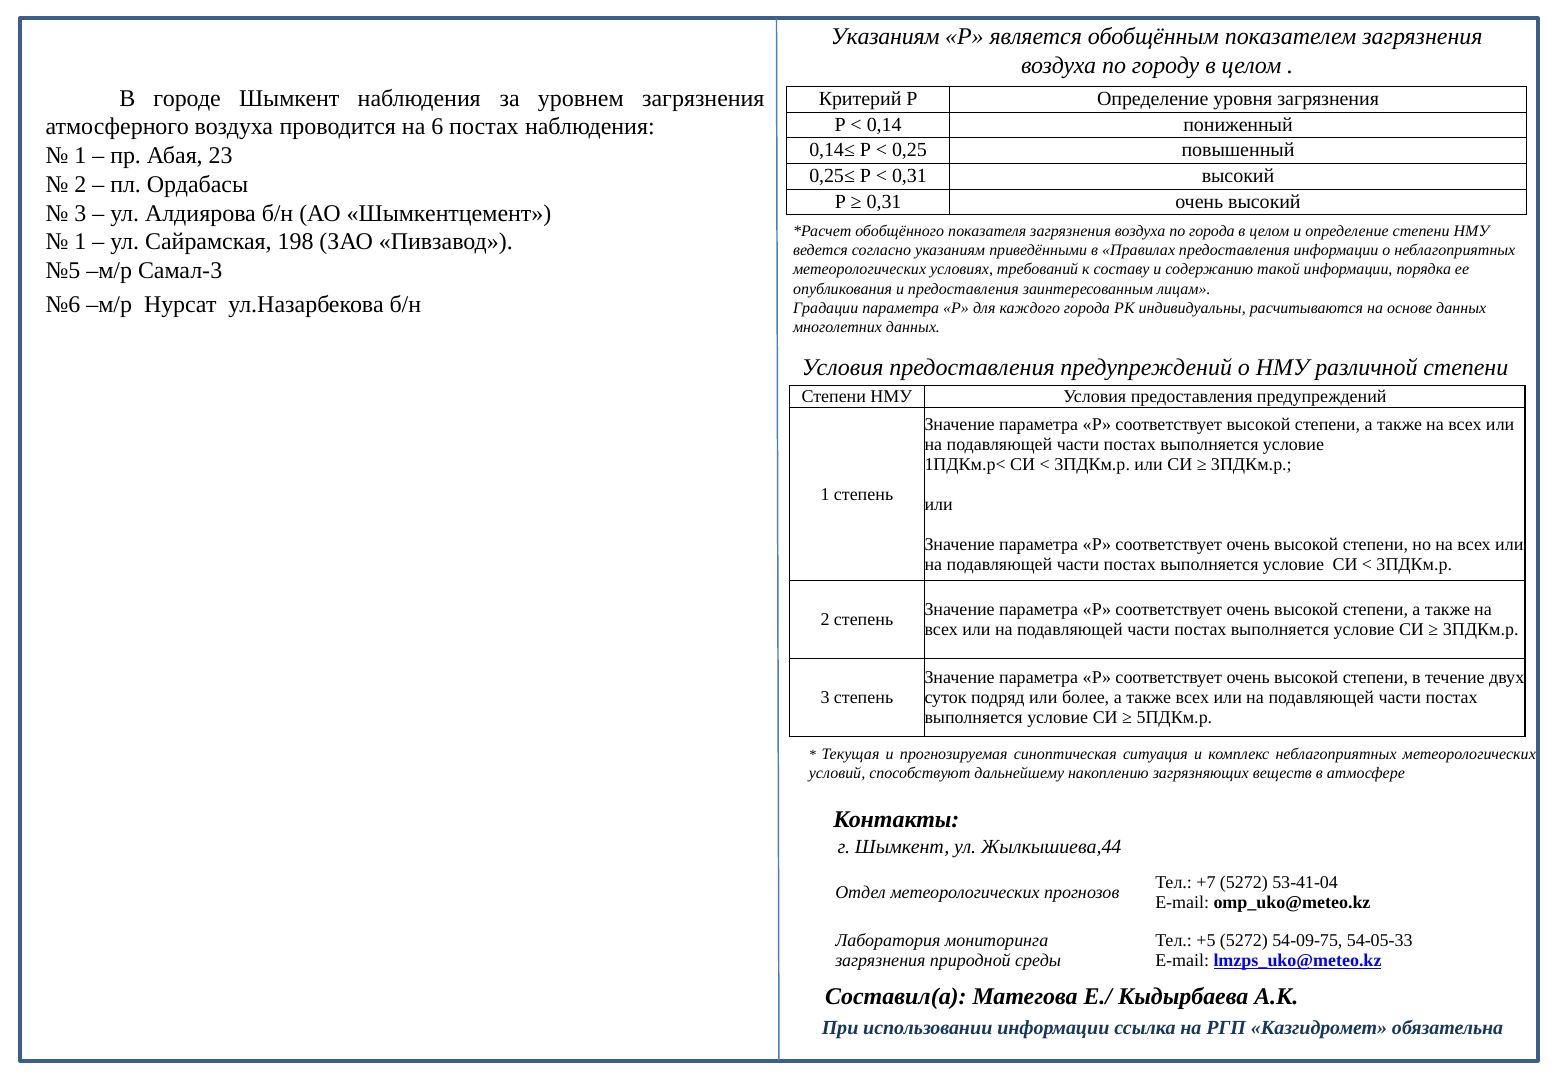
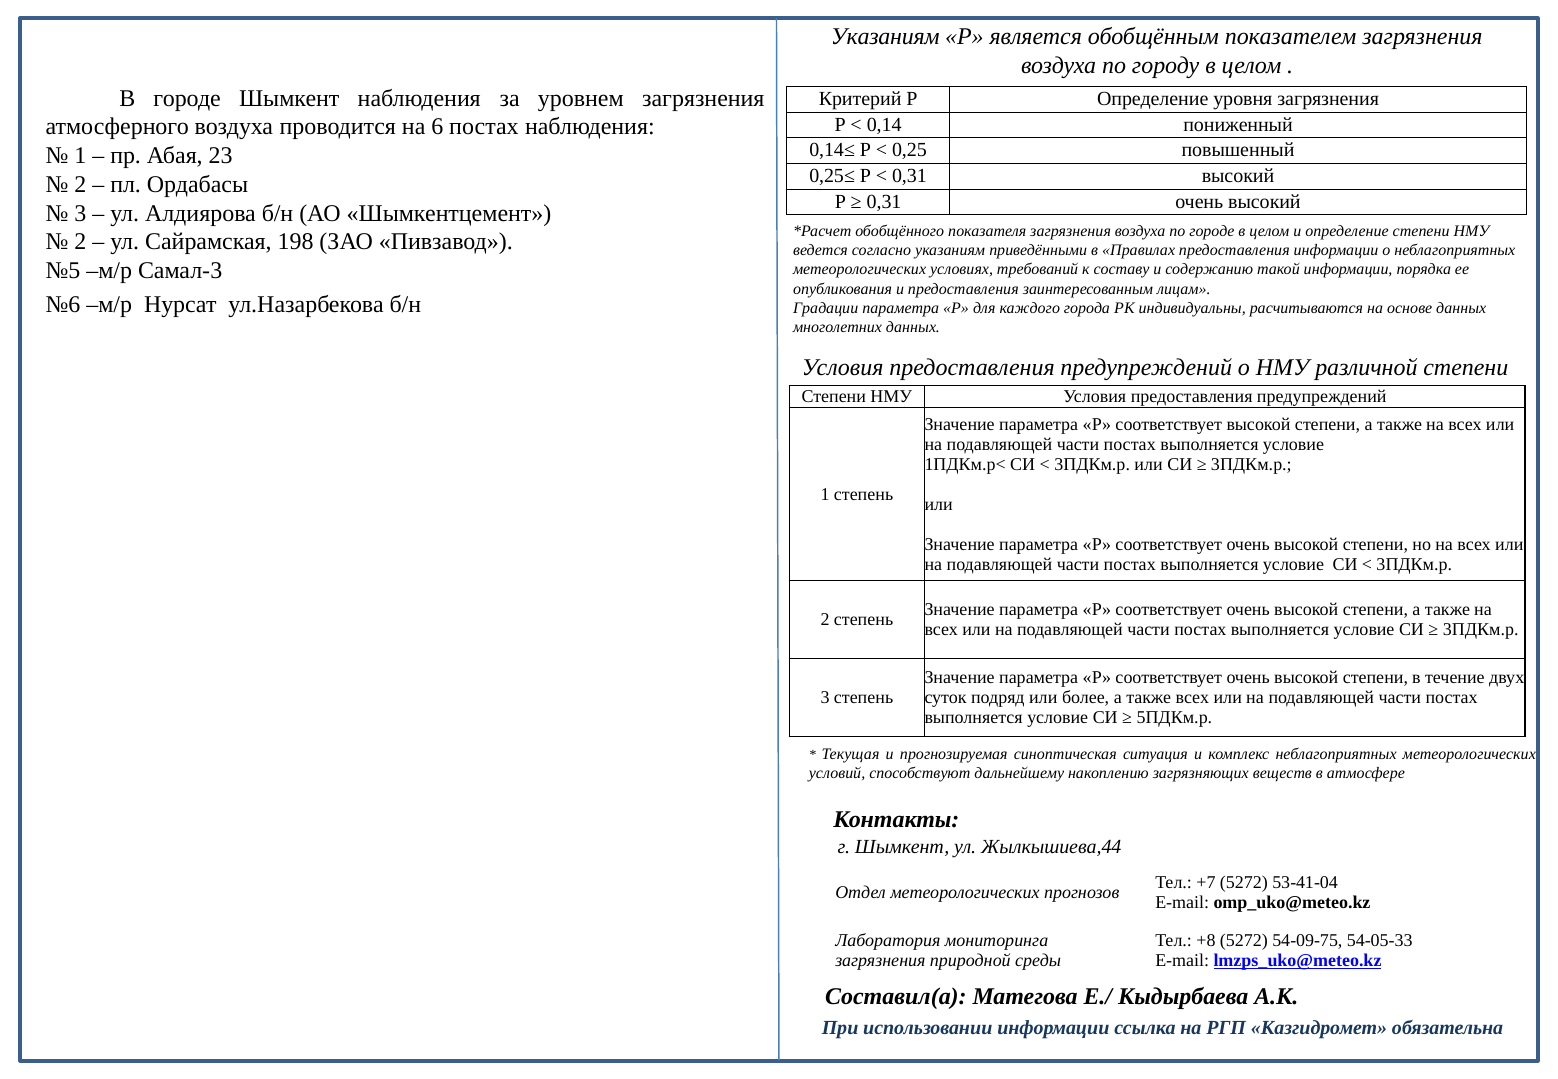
по города: города -> городе (1212, 231)
1: 1 -> 2 (80, 242)
+5: +5 -> +8 (1206, 940)
